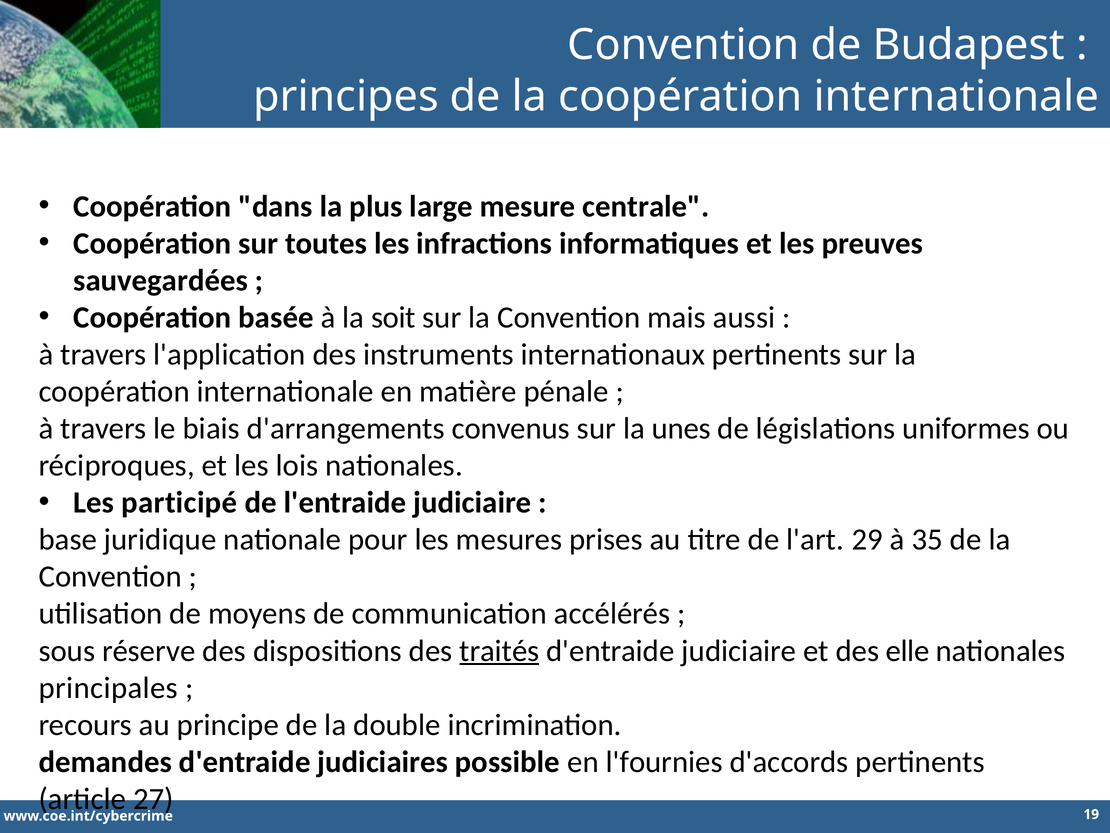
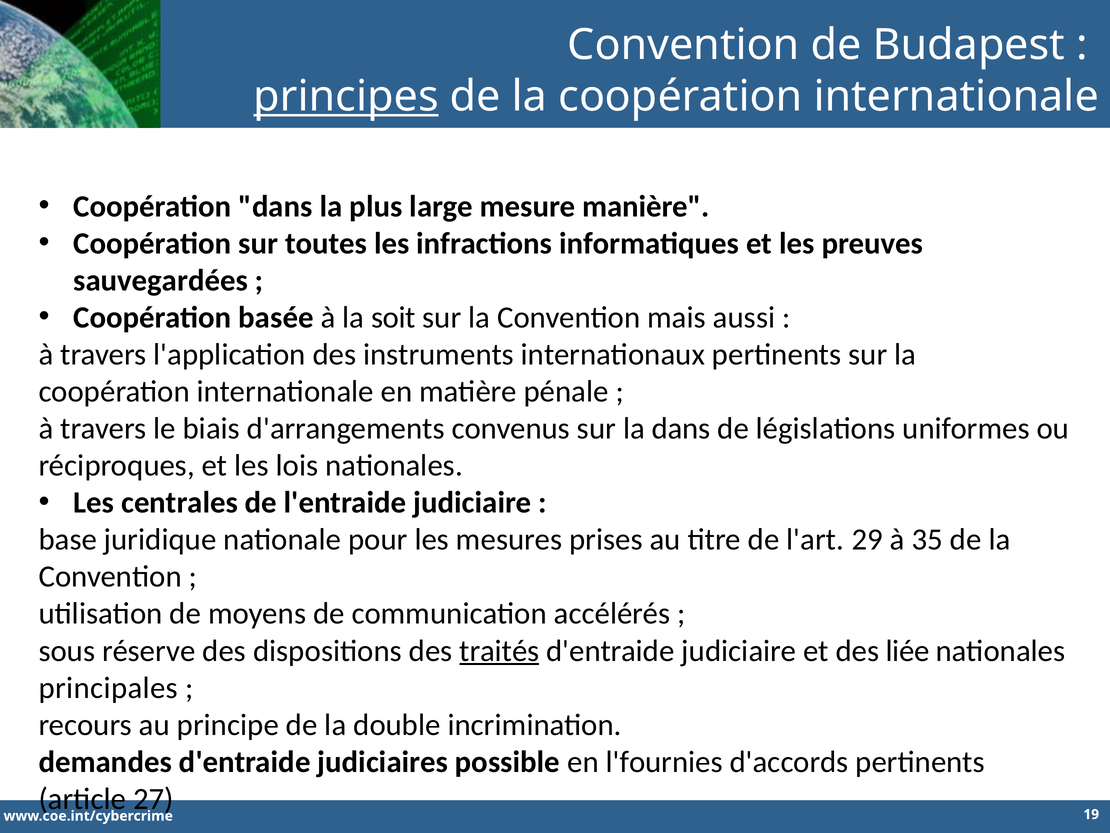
principes underline: none -> present (346, 97)
centrale: centrale -> manière (646, 206)
la unes: unes -> dans (681, 428)
participé: participé -> centrales (180, 502)
elle: elle -> liée (908, 650)
